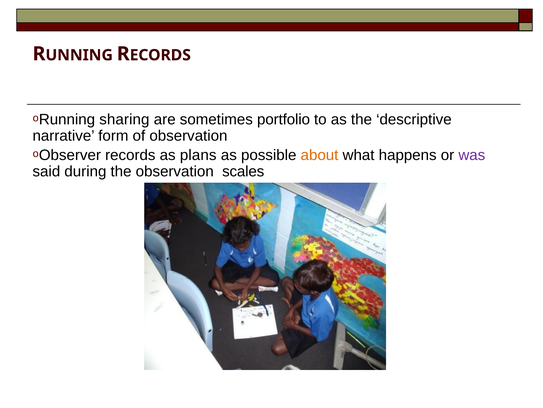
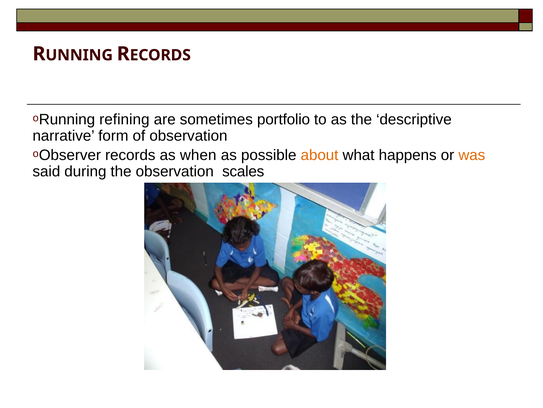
sharing: sharing -> refining (124, 119)
plans: plans -> when (198, 155)
was colour: purple -> orange (472, 155)
